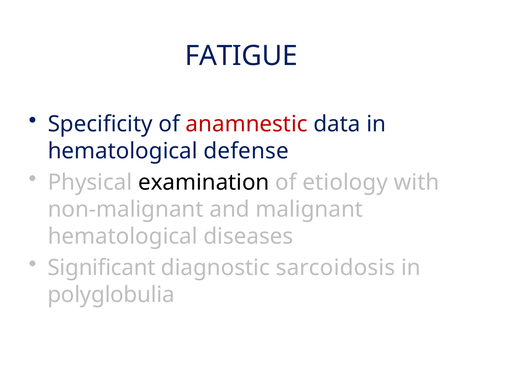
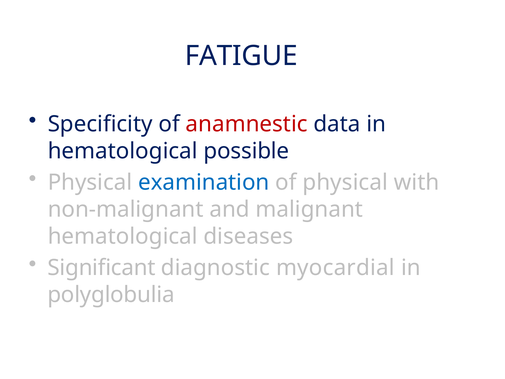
defense: defense -> possible (246, 151)
examination colour: black -> blue (204, 182)
of etiology: etiology -> physical (345, 182)
sarcoidosis: sarcoidosis -> myocardial (335, 268)
